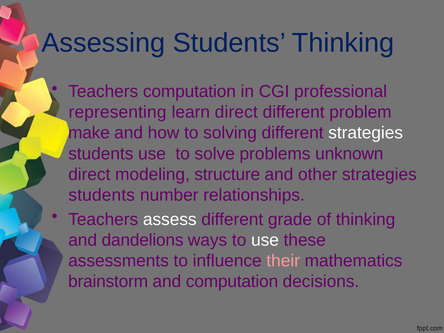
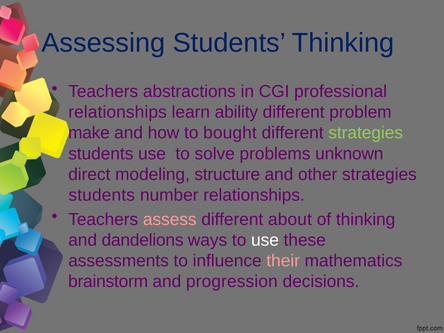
Teachers computation: computation -> abstractions (189, 91)
representing: representing -> relationships (118, 112)
learn direct: direct -> ability (236, 112)
solving: solving -> bought (230, 133)
strategies colour: white -> light green (366, 133)
assess colour: white -> pink (170, 219)
grade: grade -> about (290, 219)
and computation: computation -> progression (232, 282)
